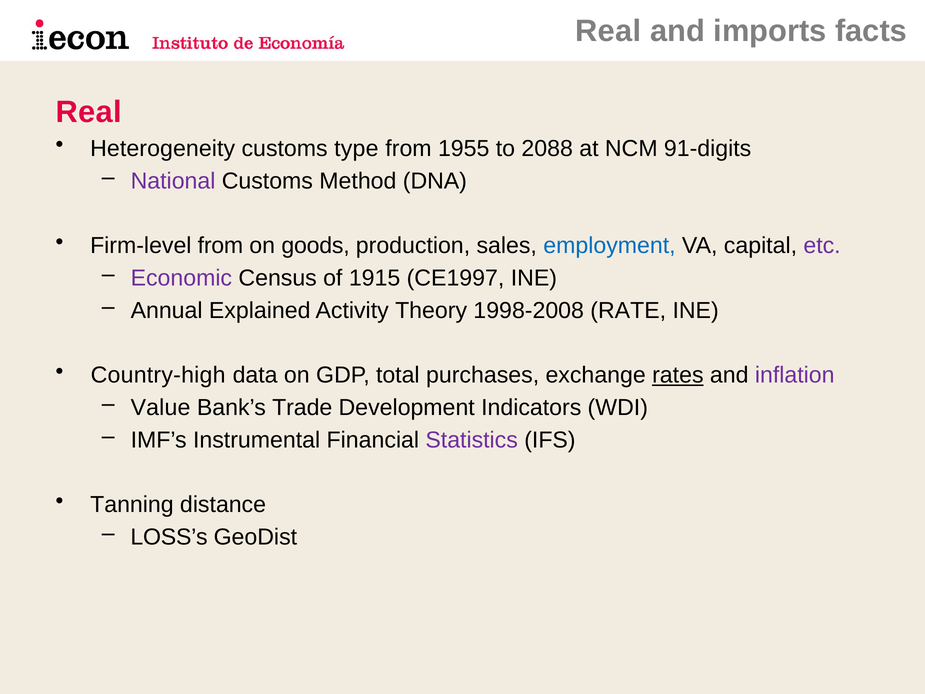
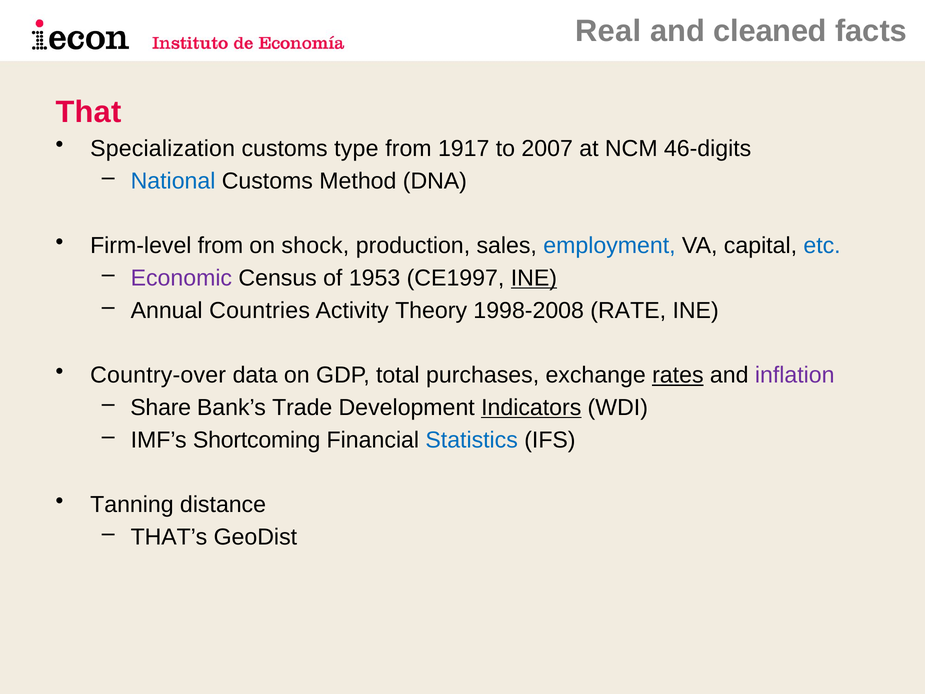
imports: imports -> cleaned (770, 31)
Real: Real -> That (89, 112)
Heterogeneity: Heterogeneity -> Specialization (163, 148)
1955: 1955 -> 1917 (464, 148)
2088: 2088 -> 2007 (547, 148)
91-digits: 91-digits -> 46-digits (708, 148)
National colour: purple -> blue (173, 181)
goods: goods -> shock (315, 246)
etc colour: purple -> blue (822, 246)
1915: 1915 -> 1953 (375, 278)
INE underline: none -> present (534, 278)
Explained: Explained -> Countries (260, 310)
Country-high: Country-high -> Country-over (158, 375)
Value: Value -> Share (161, 407)
Indicators underline: none -> present (531, 407)
Instrumental: Instrumental -> Shortcoming (257, 440)
Statistics colour: purple -> blue (472, 440)
LOSS’s: LOSS’s -> THAT’s (169, 537)
